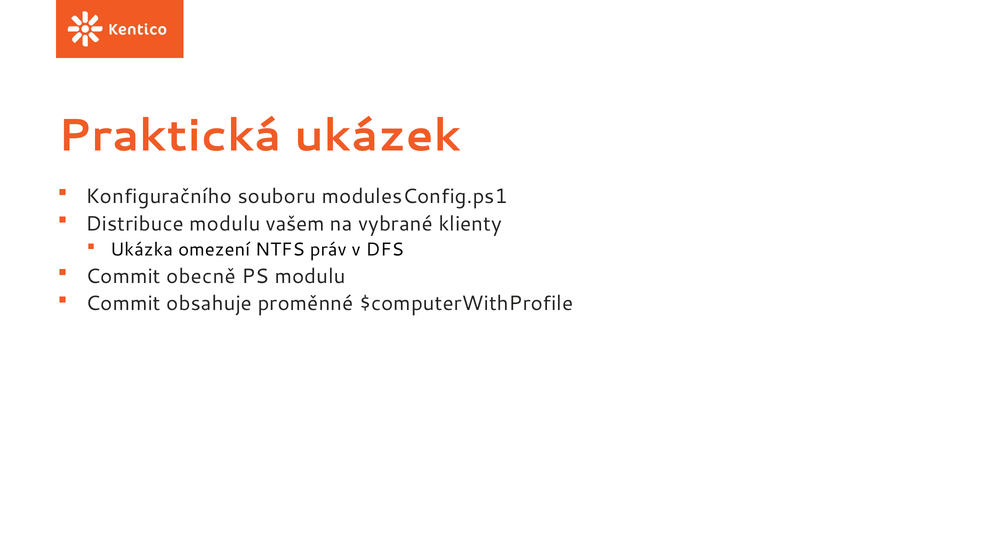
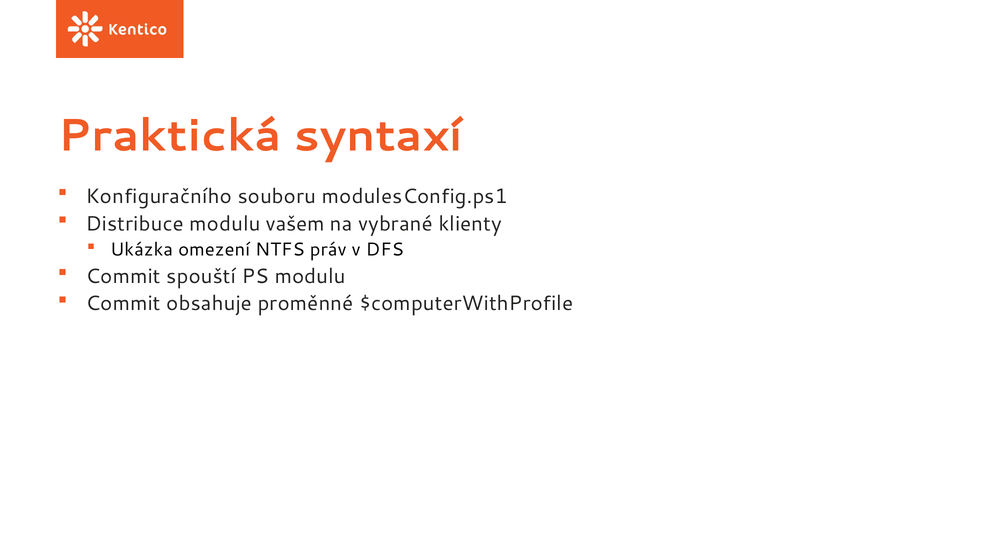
ukázek: ukázek -> syntaxí (378, 136)
obecně: obecně -> spouští (201, 276)
